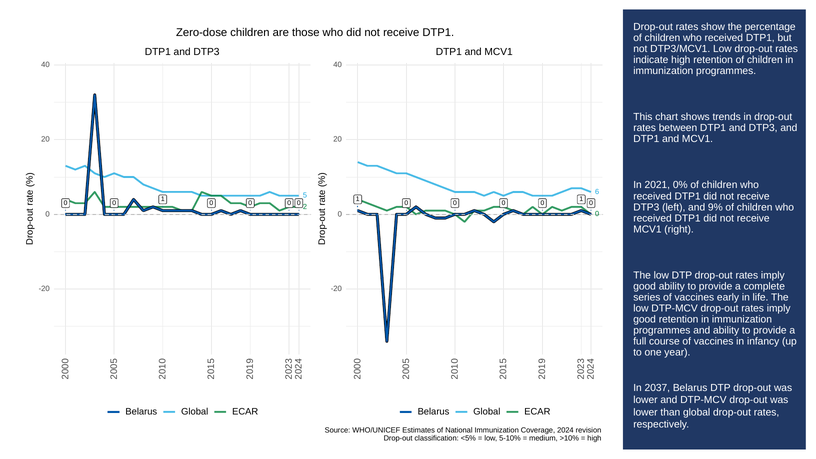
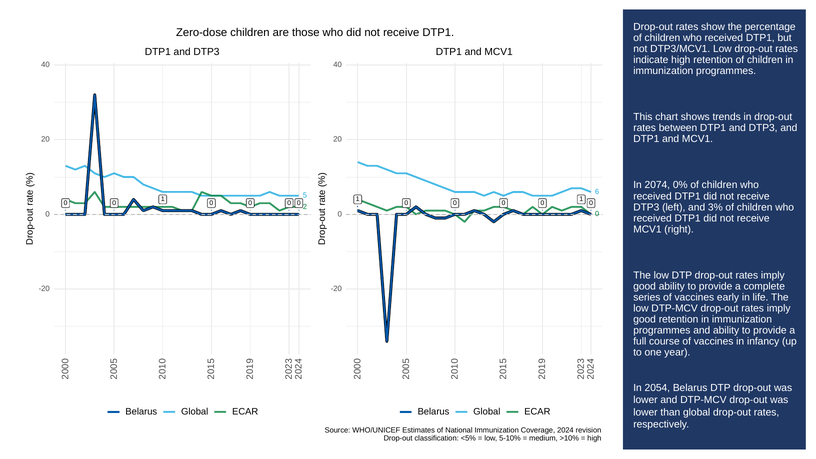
2021: 2021 -> 2074 (657, 185)
9%: 9% -> 3% (715, 207)
2037: 2037 -> 2054 (657, 388)
